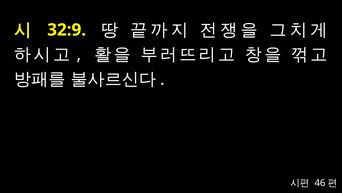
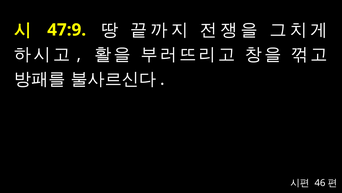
32:9: 32:9 -> 47:9 (67, 30)
